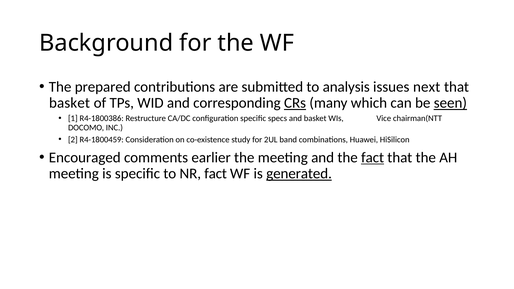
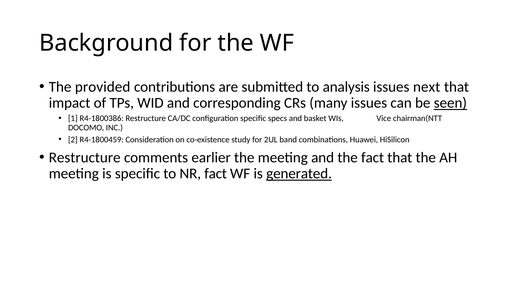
prepared: prepared -> provided (103, 87)
basket: basket -> impact (70, 103)
CRs underline: present -> none (295, 103)
many which: which -> issues (369, 103)
Encouraged: Encouraged -> Restructure (85, 158)
fact underline: present -> none (373, 158)
